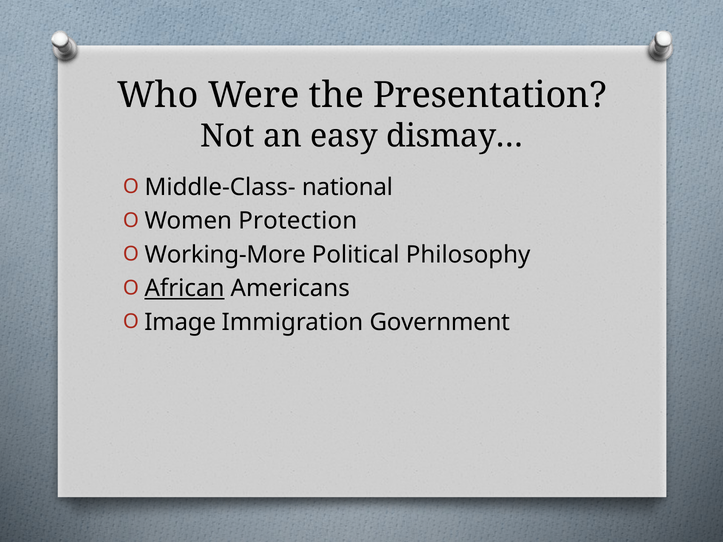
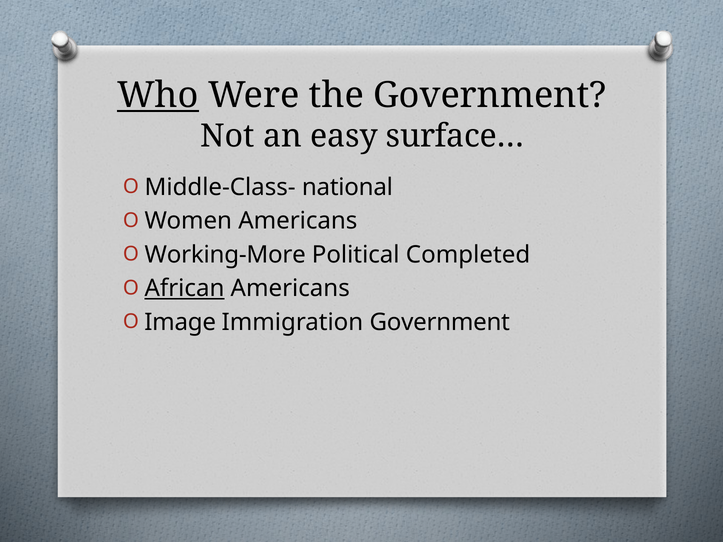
Who underline: none -> present (158, 95)
the Presentation: Presentation -> Government (490, 95)
dismay…: dismay… -> surface… (455, 136)
Women Protection: Protection -> Americans (298, 221)
Philosophy: Philosophy -> Completed (468, 255)
